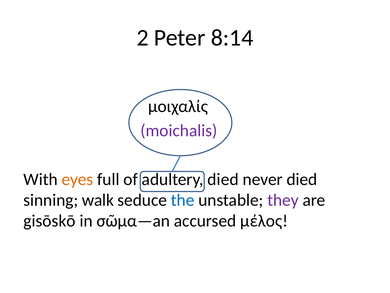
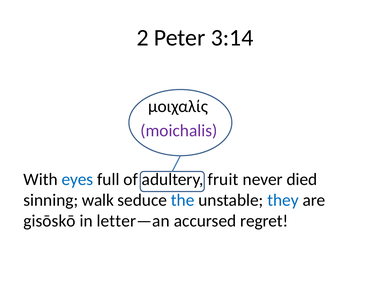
8:14: 8:14 -> 3:14 (232, 38)
eyes colour: orange -> blue (77, 179)
adultery died: died -> fruit (223, 179)
they colour: purple -> blue (283, 200)
σῶμα—an: σῶμα—an -> letter—an (133, 221)
μέλος: μέλος -> regret (264, 221)
